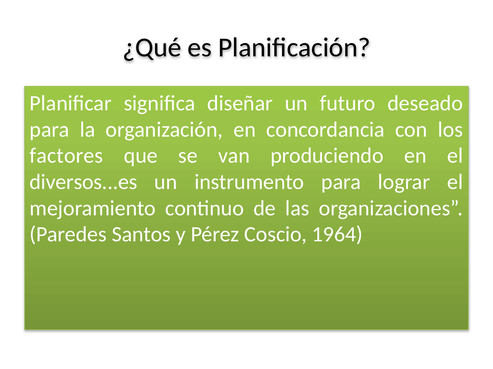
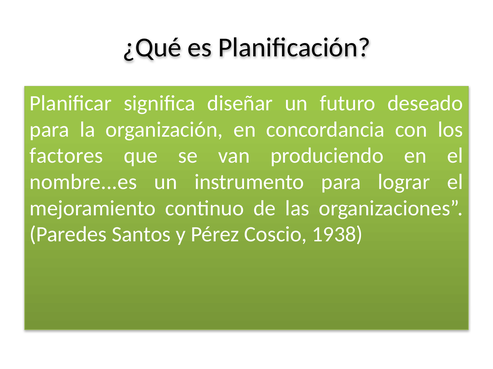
diversos...es: diversos...es -> nombre...es (83, 182)
1964: 1964 -> 1938 (337, 235)
